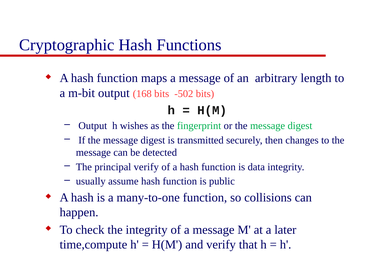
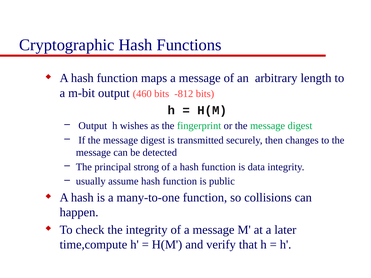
168: 168 -> 460 (142, 94)
-502: -502 -> -812 (184, 94)
principal verify: verify -> strong (146, 167)
